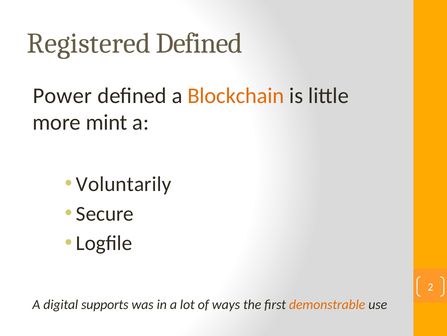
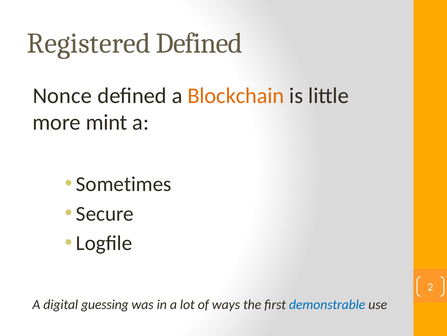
Power: Power -> Nonce (62, 95)
Voluntarily: Voluntarily -> Sometimes (124, 184)
supports: supports -> guessing (105, 304)
demonstrable colour: orange -> blue (327, 304)
